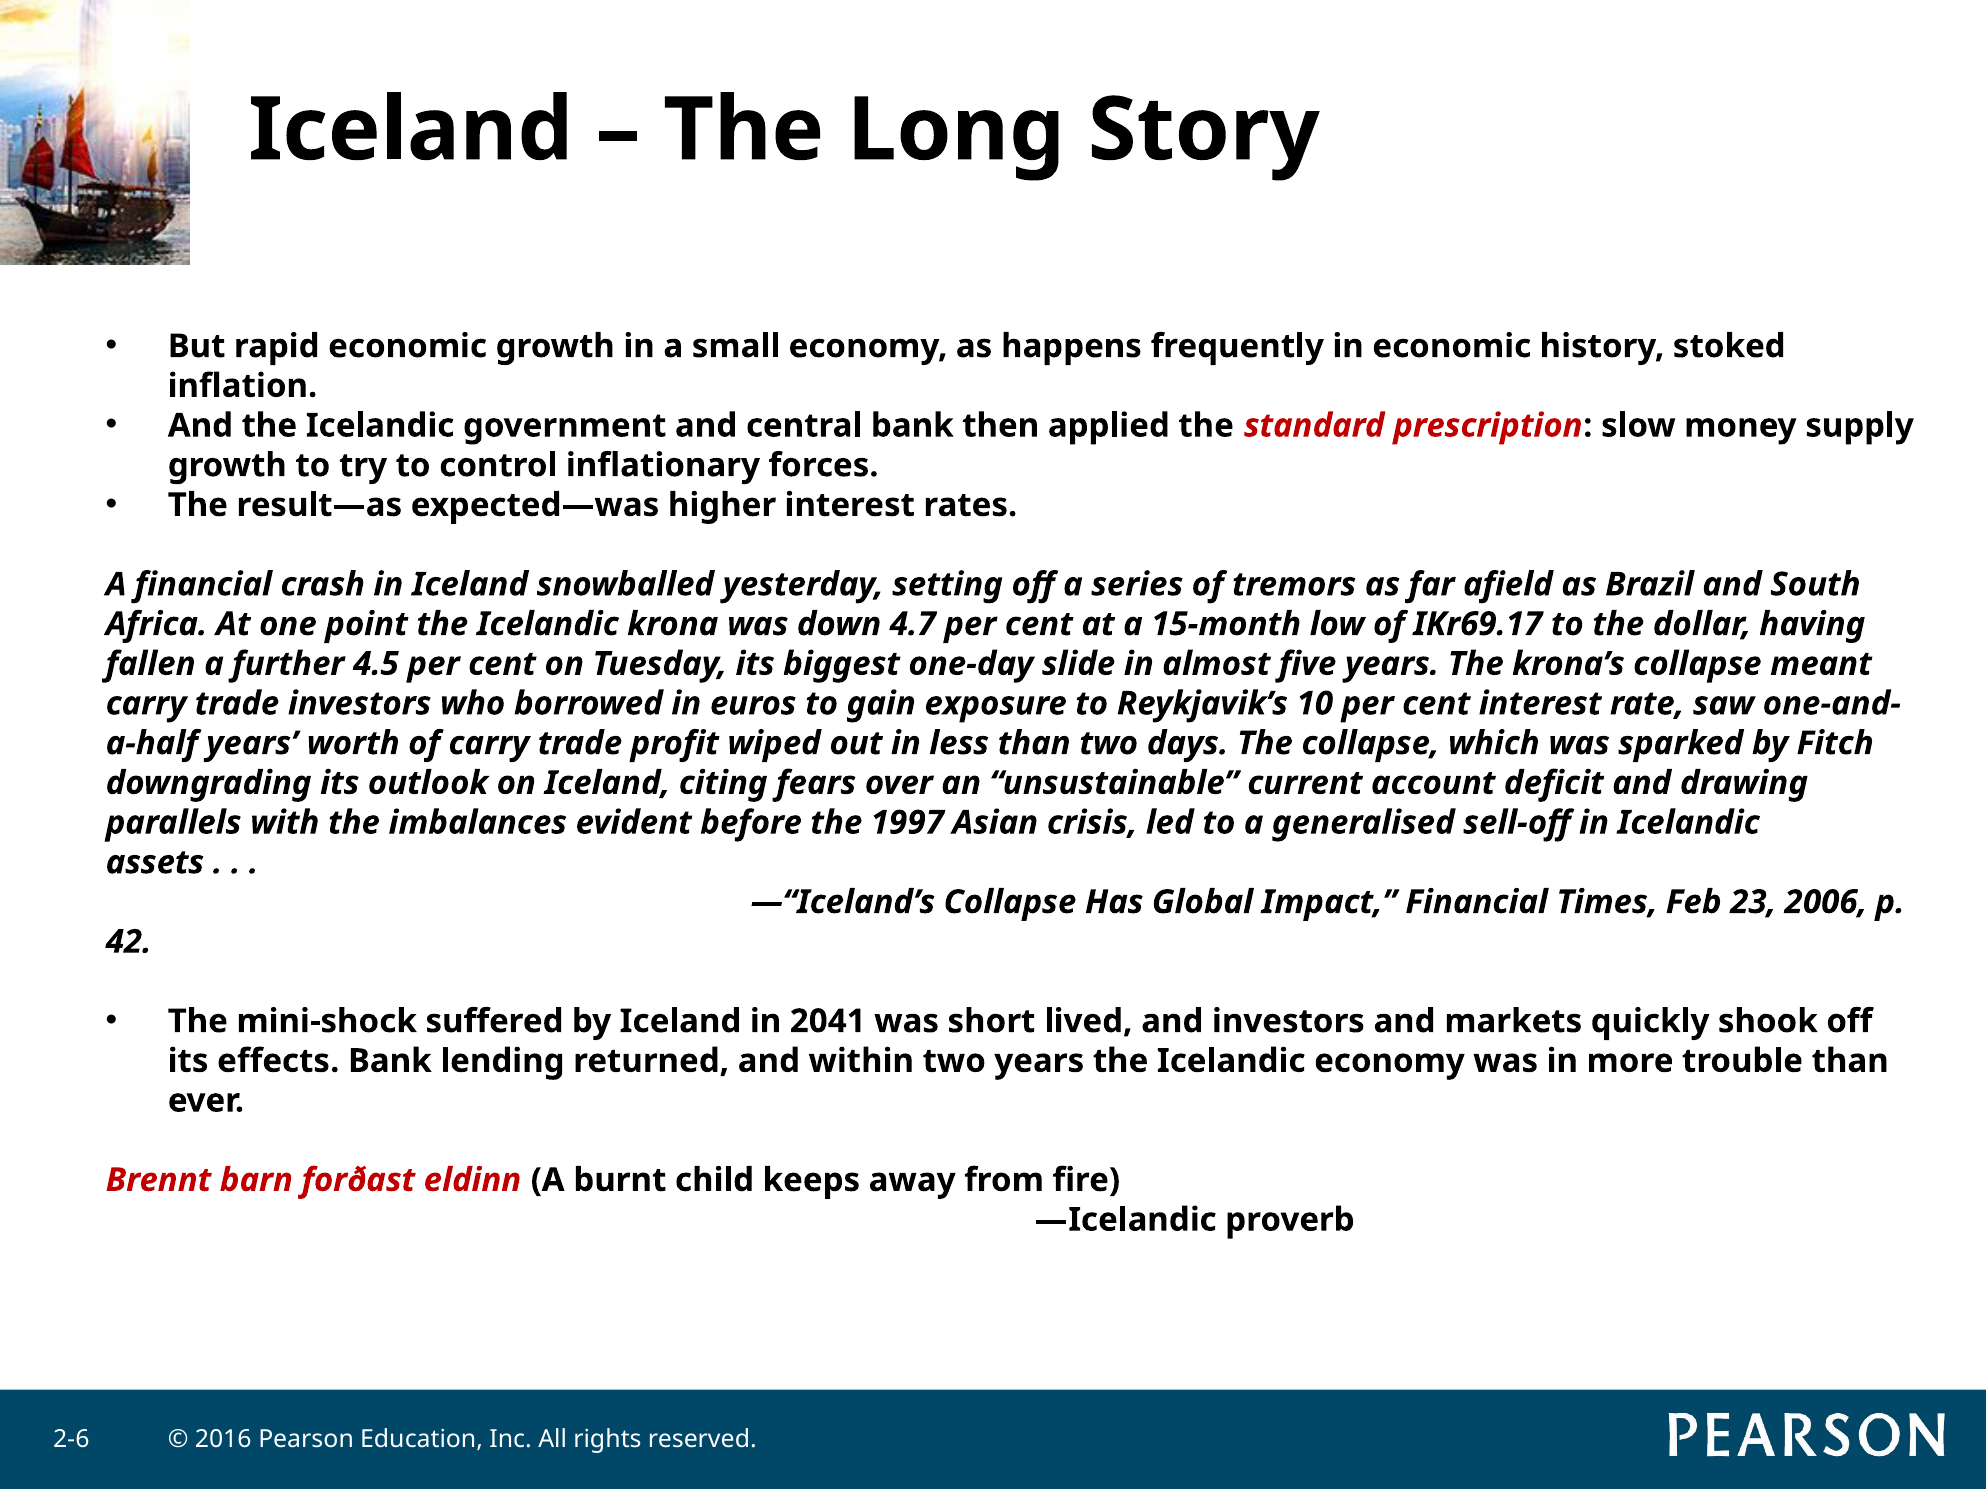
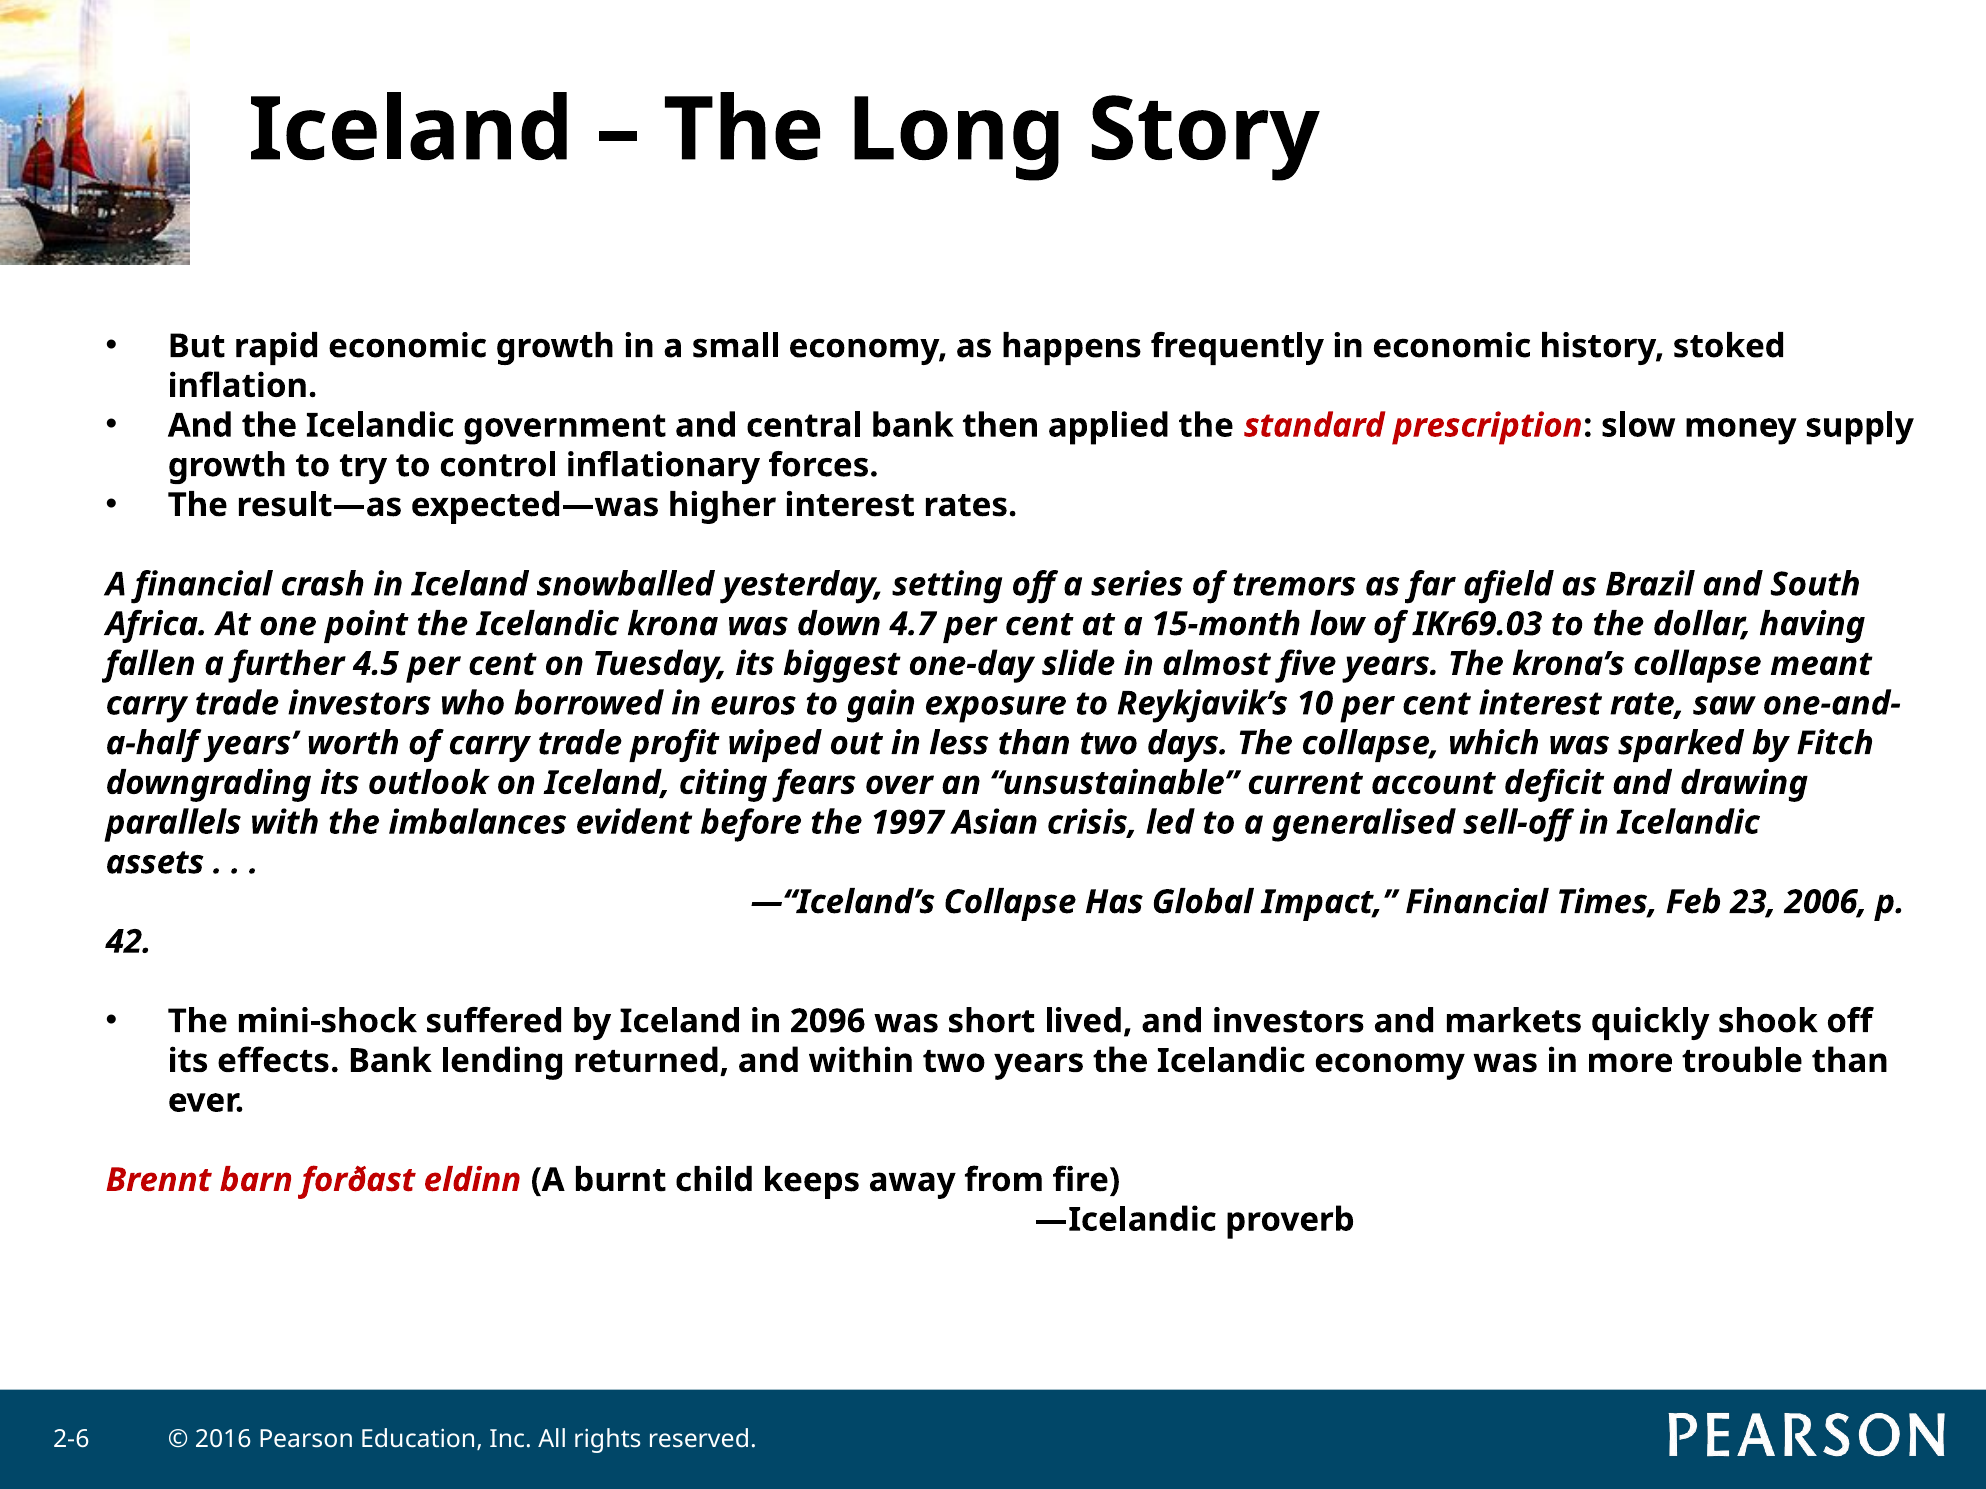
IKr69.17: IKr69.17 -> IKr69.03 (1478, 624)
2041: 2041 -> 2096 (828, 1022)
